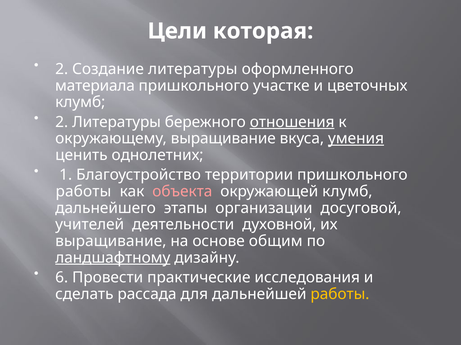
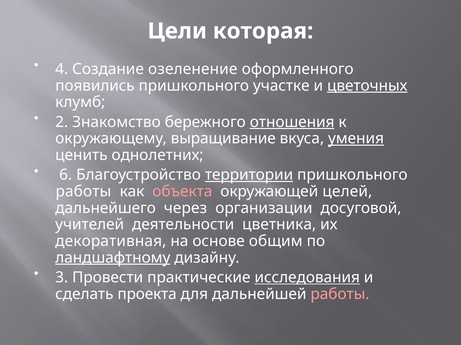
2: 2 -> 4 (62, 69)
Создание литературы: литературы -> озеленение (193, 69)
материала: материала -> появились (95, 86)
цветочных underline: none -> present (367, 86)
2 Литературы: Литературы -> Знакомство (116, 122)
1: 1 -> 6 (66, 175)
территории underline: none -> present (249, 175)
окружающей клумб: клумб -> целей (347, 192)
этапы: этапы -> через (185, 208)
духовной: духовной -> цветника (279, 225)
выращивание: выращивание -> декоративная (111, 242)
6: 6 -> 3 (62, 278)
исследования underline: none -> present (307, 278)
рассада: рассада -> проекта (147, 295)
работы colour: yellow -> pink (340, 295)
